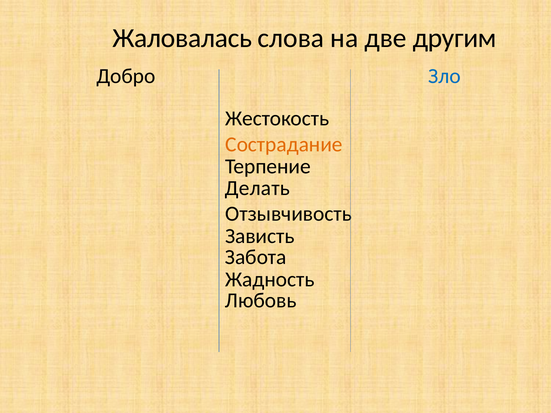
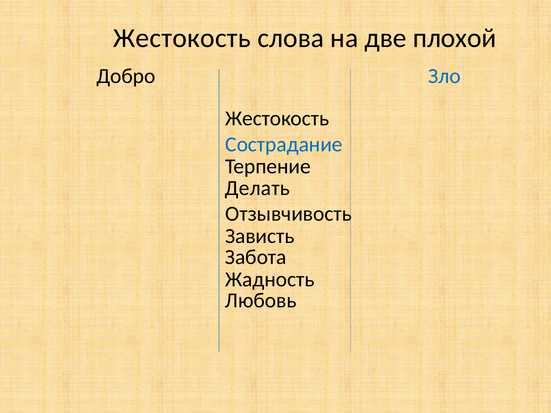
Жаловалась: Жаловалась -> Жестокость (182, 38)
другим: другим -> плохой (455, 38)
Сострадание colour: orange -> blue (284, 144)
